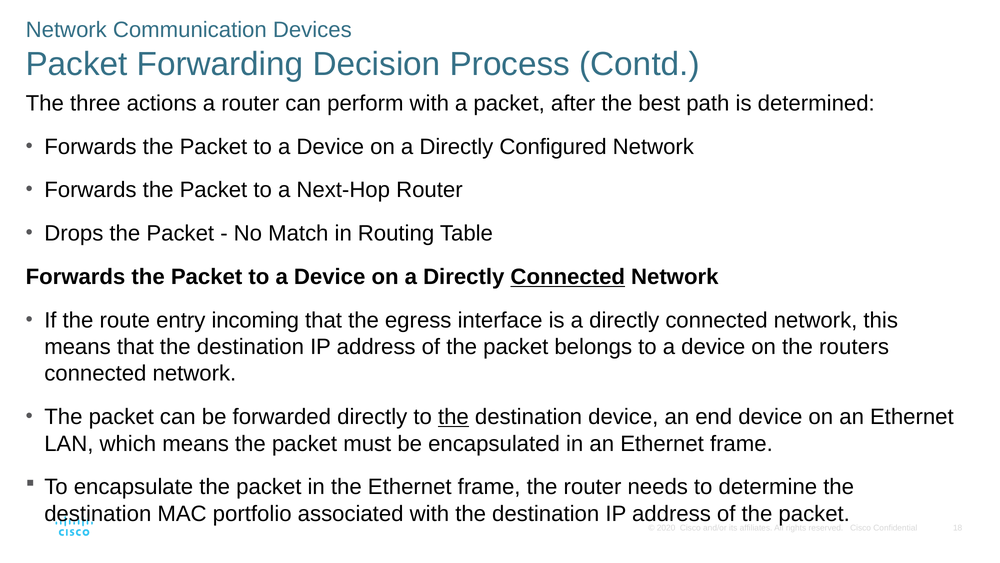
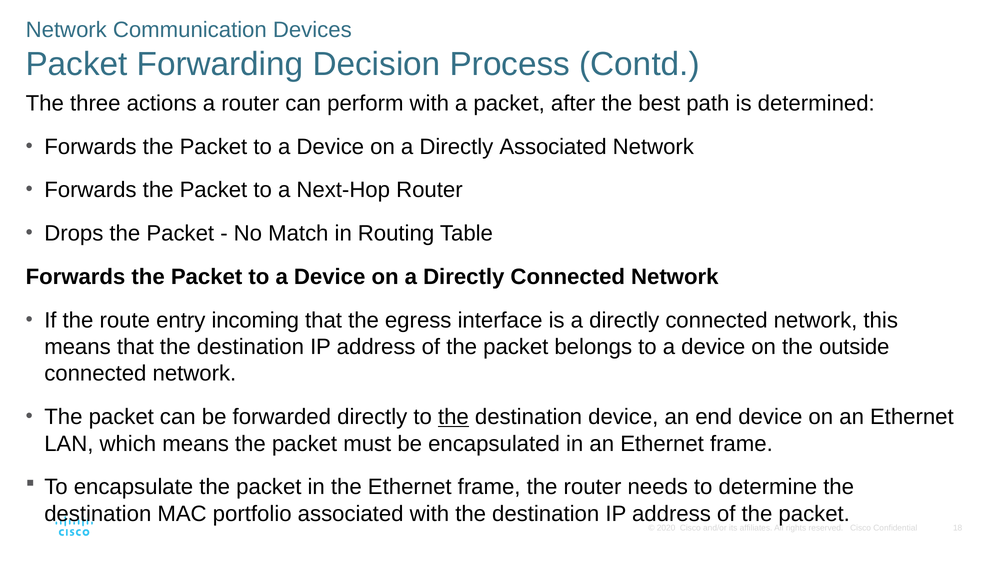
Directly Configured: Configured -> Associated (553, 147)
Connected underline: present -> none (568, 277)
routers: routers -> outside (854, 347)
